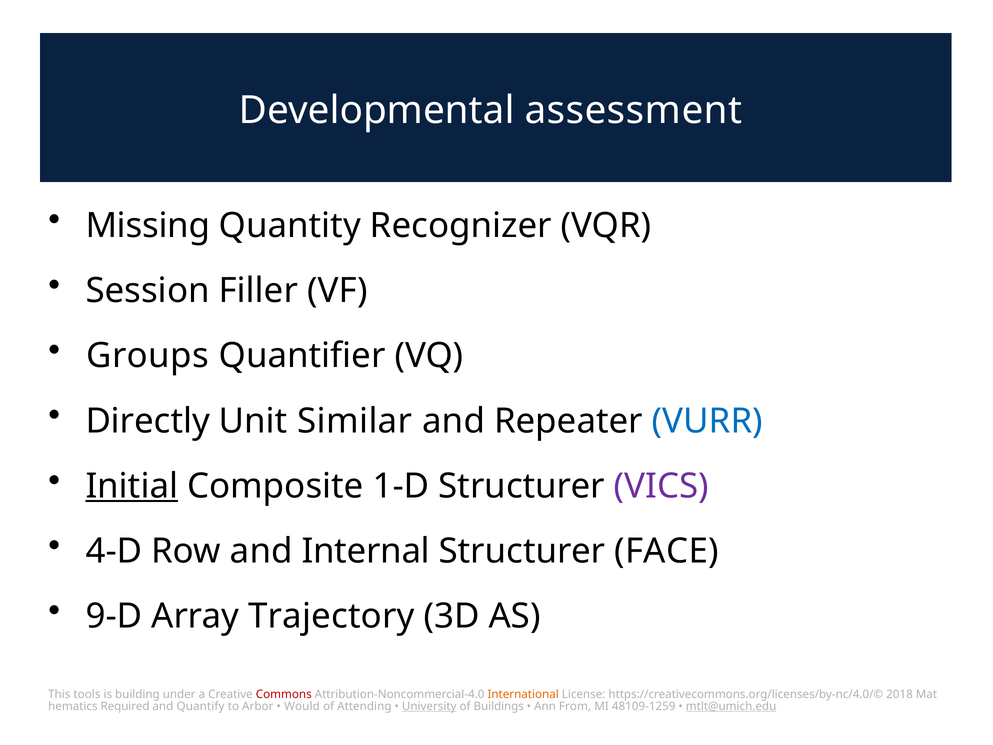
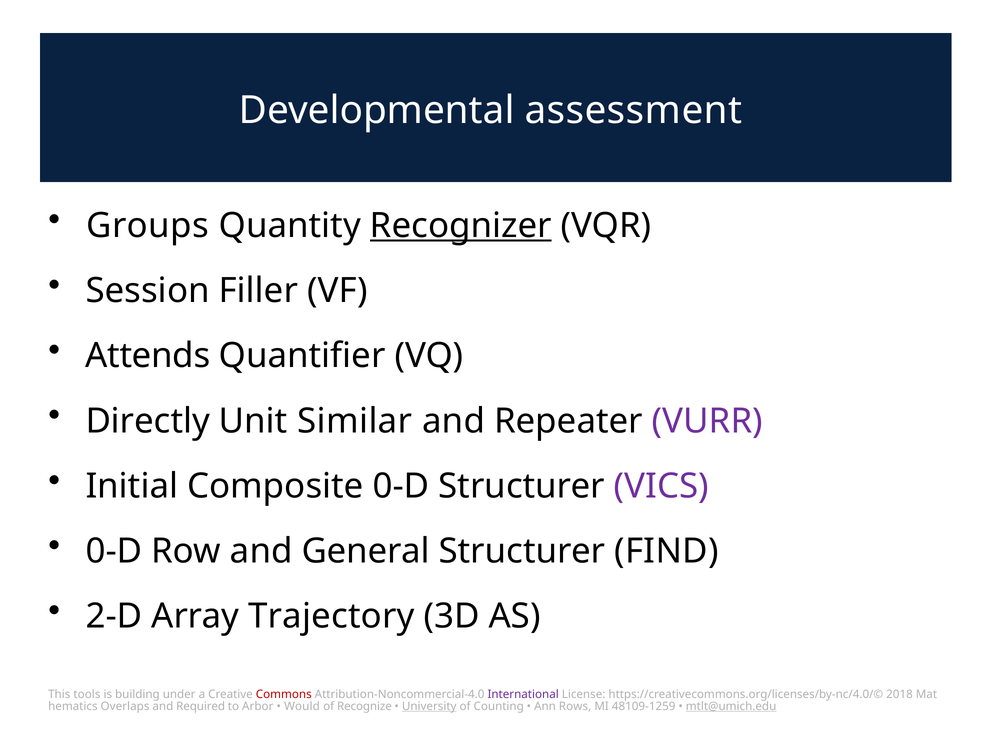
Missing: Missing -> Groups (148, 226)
Recognizer underline: none -> present (461, 226)
Groups: Groups -> Attends (148, 356)
VURR colour: blue -> purple (707, 421)
Initial underline: present -> none (132, 486)
Composite 1-D: 1-D -> 0-D (401, 486)
4-D: 4-D -> 0-D (114, 551)
Internal: Internal -> General (366, 551)
FACE: FACE -> FIND (666, 551)
9-D: 9-D -> 2-D (114, 616)
International colour: orange -> purple (523, 695)
Required: Required -> Overlaps (125, 706)
Quantify: Quantify -> Required (201, 706)
Attending: Attending -> Recognize (364, 706)
Buildings: Buildings -> Counting (499, 706)
From: From -> Rows (575, 706)
